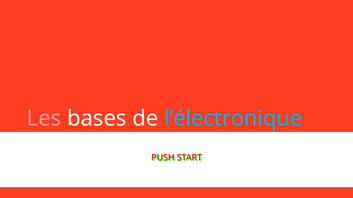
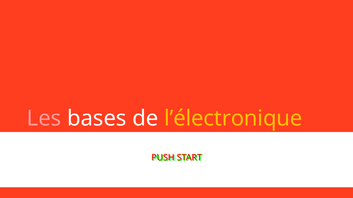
l’électronique colour: light blue -> yellow (233, 119)
